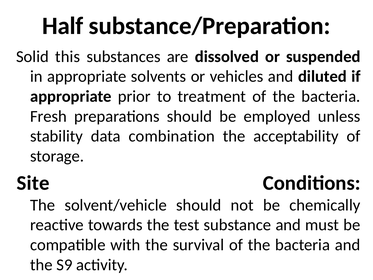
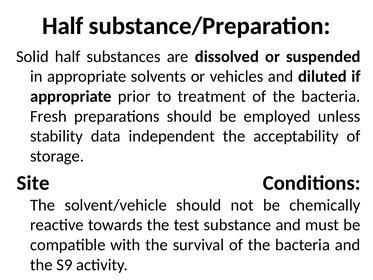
Solid this: this -> half (68, 56)
combination: combination -> independent (172, 136)
